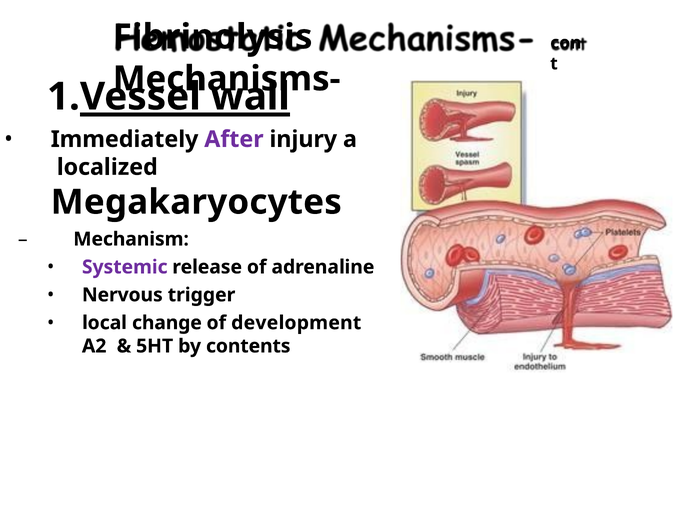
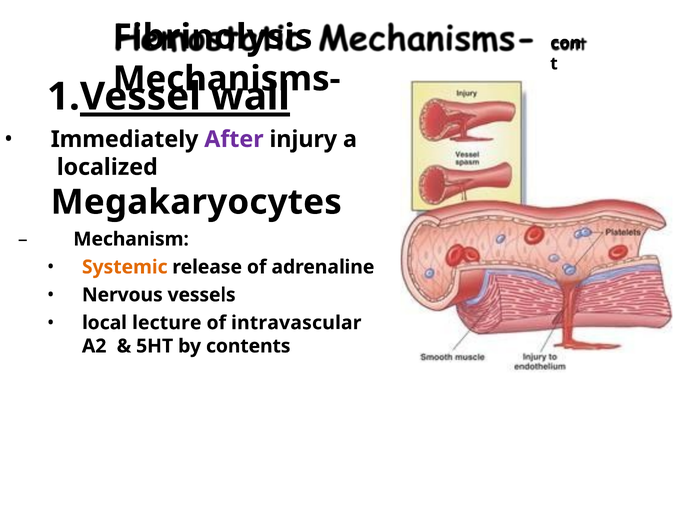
Systemic colour: purple -> orange (125, 267)
trigger: trigger -> vessels (202, 295)
change: change -> lecture (167, 323)
development: development -> intravascular (296, 323)
